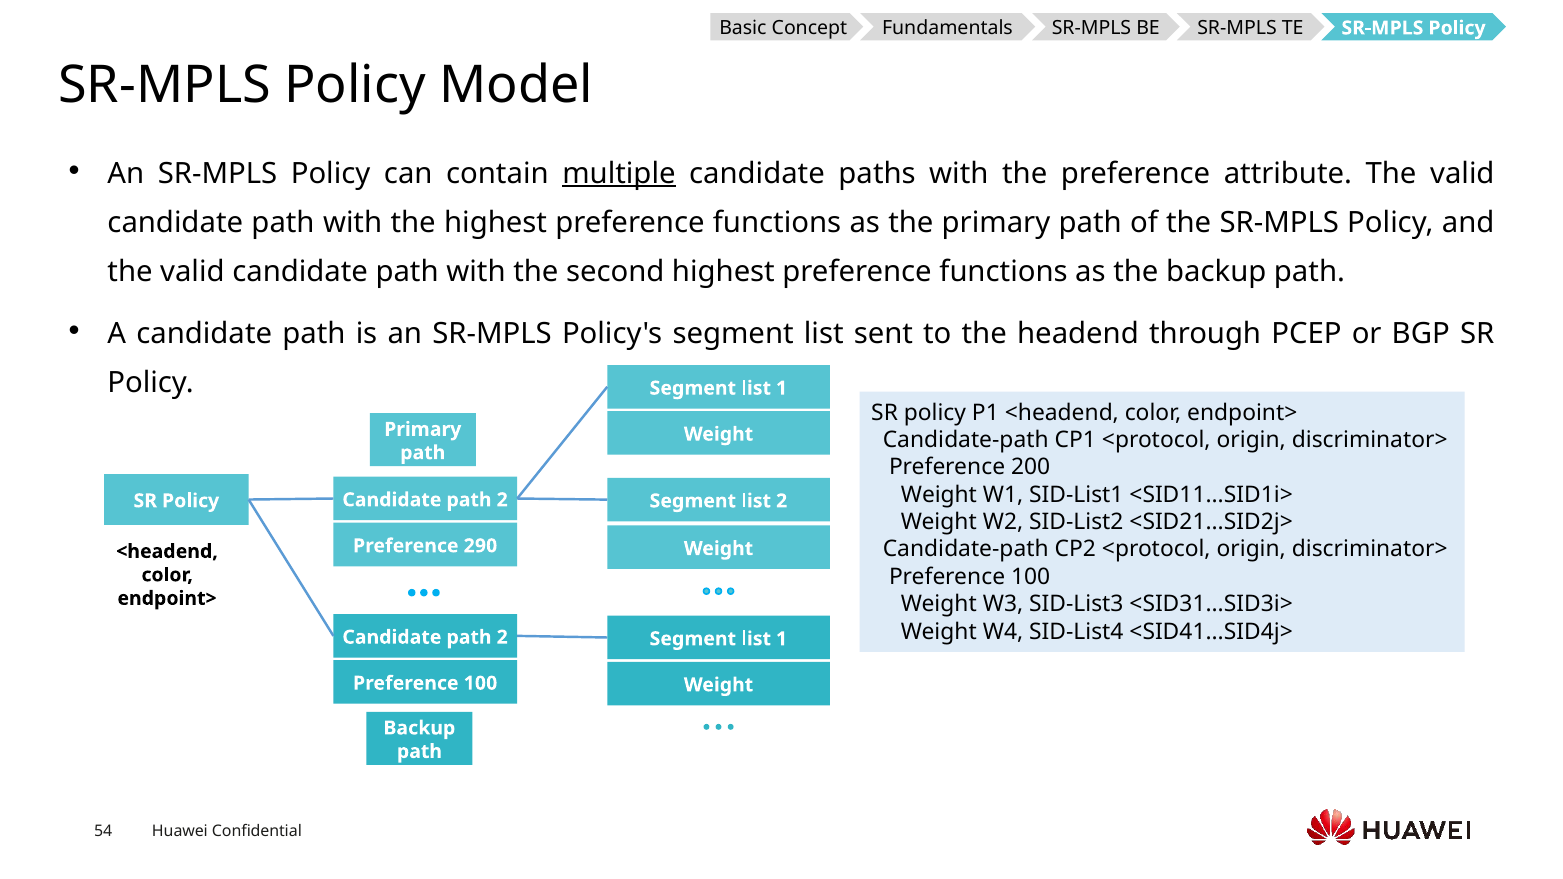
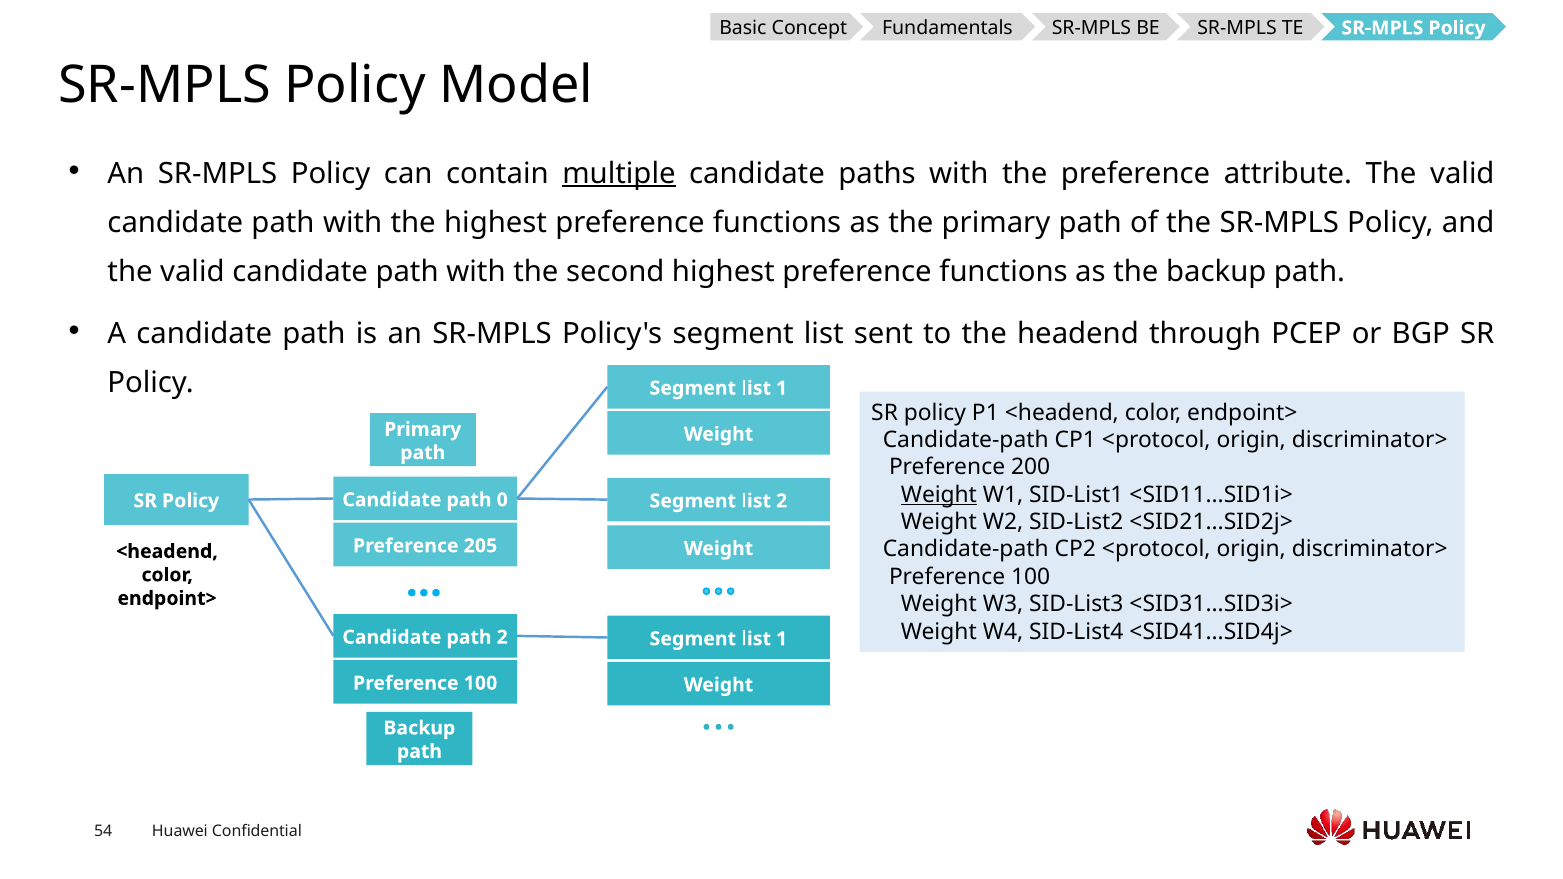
Weight underline: none -> present (939, 495)
Policy Candidate path 2: 2 -> 0 (502, 500)
290: 290 -> 205 (480, 546)
